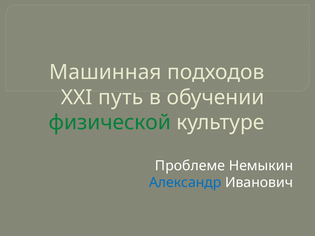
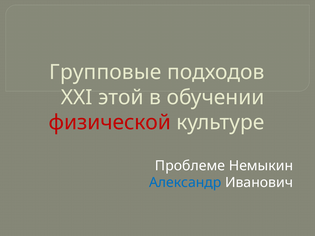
Машинная: Машинная -> Групповые (105, 72)
путь: путь -> этой (121, 97)
физической colour: green -> red (110, 123)
